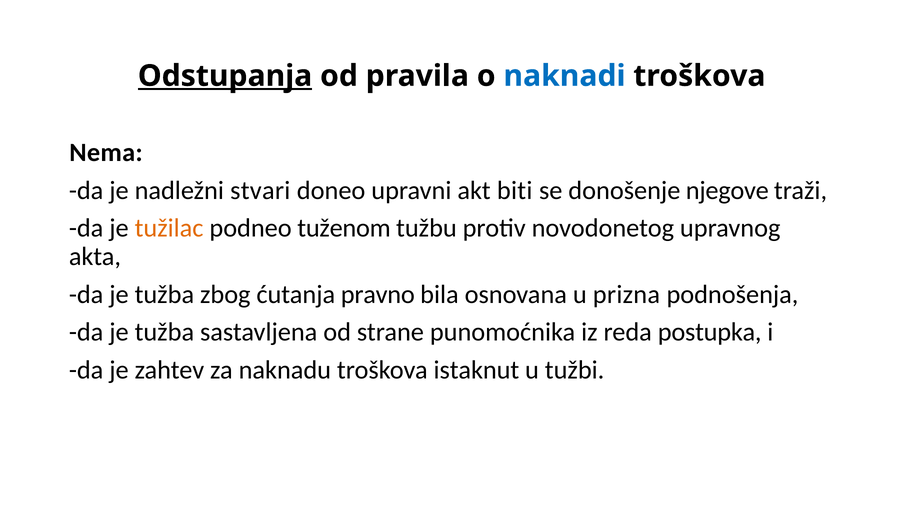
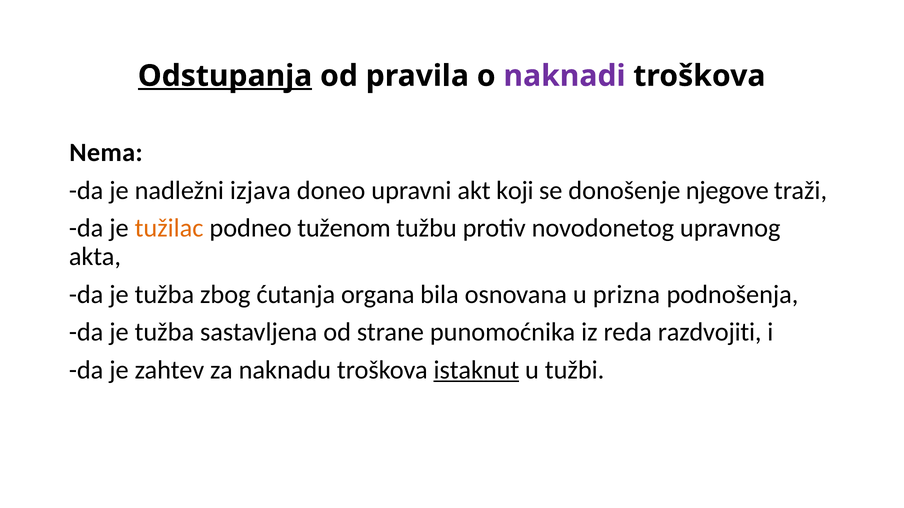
naknadi colour: blue -> purple (564, 76)
stvari: stvari -> izjava (260, 191)
biti: biti -> koji (515, 191)
pravno: pravno -> organa (378, 295)
postupka: postupka -> razdvojiti (710, 333)
istaknut underline: none -> present (476, 370)
